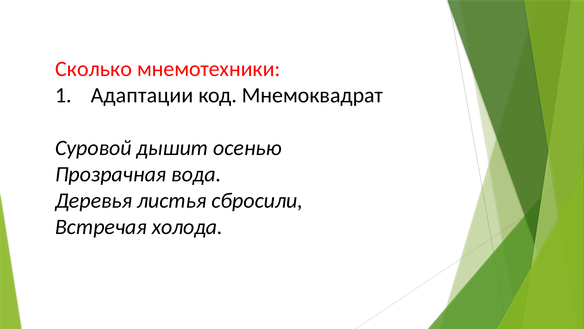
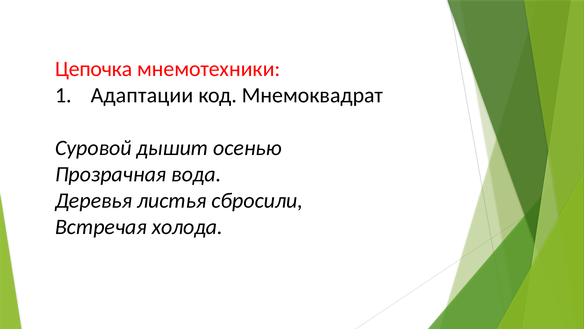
Сколько: Сколько -> Цепочка (94, 69)
